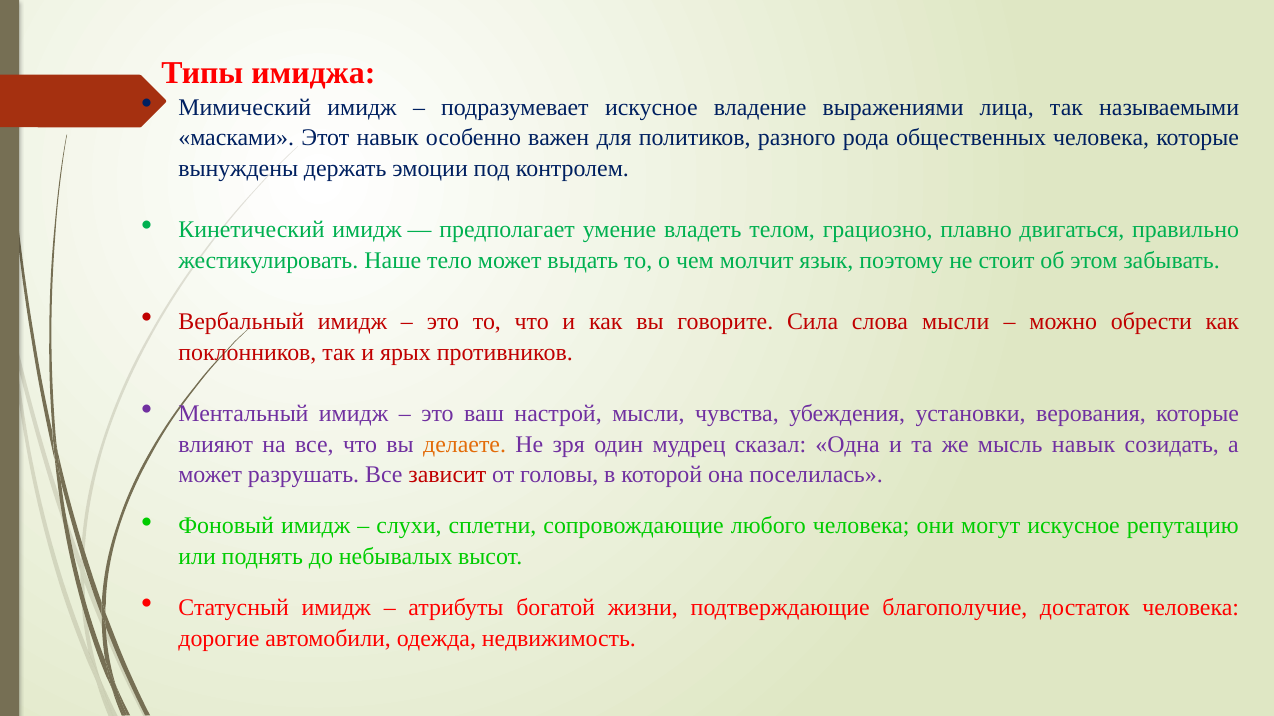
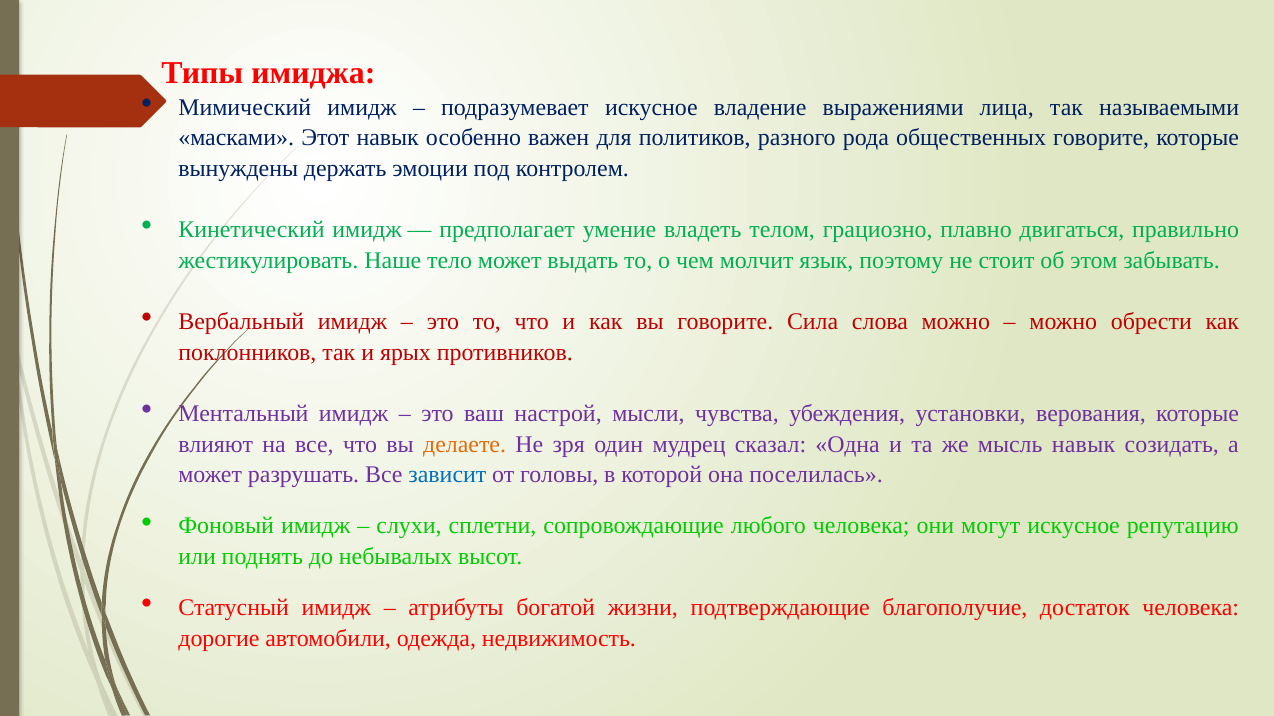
общественных человека: человека -> говорите (1101, 138)
слова мысли: мысли -> можно (956, 322)
зависит colour: red -> blue (447, 475)
